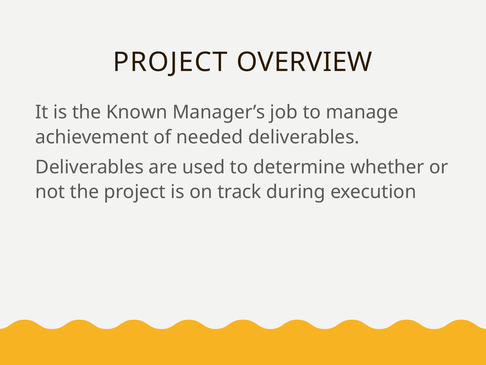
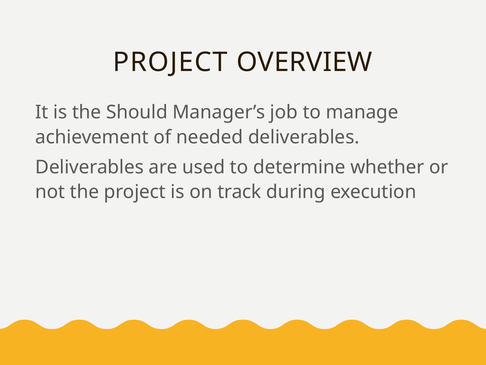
Known: Known -> Should (137, 112)
